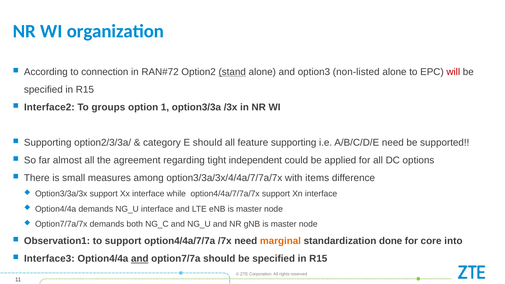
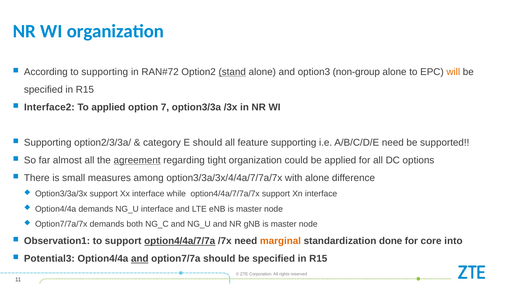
to connection: connection -> supporting (105, 72)
non-listed: non-listed -> non-group (356, 72)
will colour: red -> orange (453, 72)
To groups: groups -> applied (108, 107)
1: 1 -> 7 (165, 107)
agreement underline: none -> present (137, 160)
tight independent: independent -> organization (255, 160)
with items: items -> alone (317, 178)
option4/4a/7/7a underline: none -> present (180, 241)
Interface3: Interface3 -> Potential3 (49, 259)
